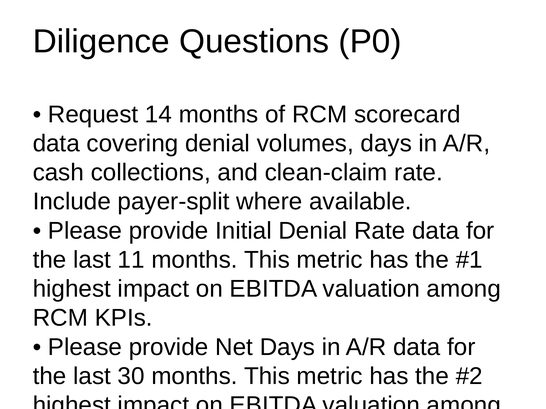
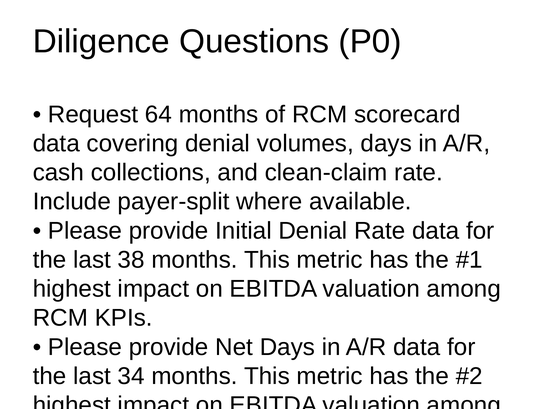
14: 14 -> 64 (159, 114)
11: 11 -> 38 (131, 260)
30: 30 -> 34 (131, 377)
